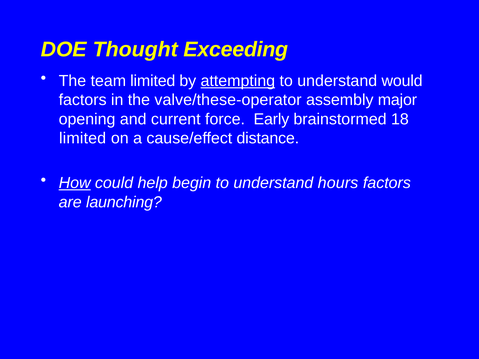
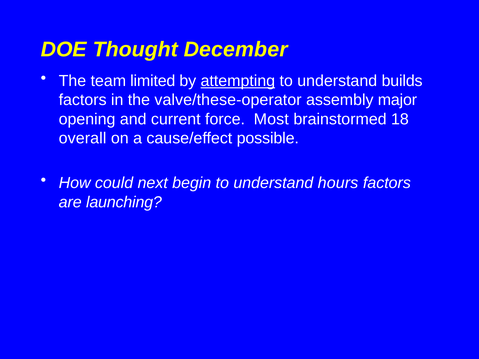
Exceeding: Exceeding -> December (236, 49)
would: would -> builds (402, 81)
Early: Early -> Most (271, 119)
limited: limited -> overall (83, 138)
distance: distance -> possible (268, 138)
How underline: present -> none (75, 183)
help: help -> next (153, 183)
